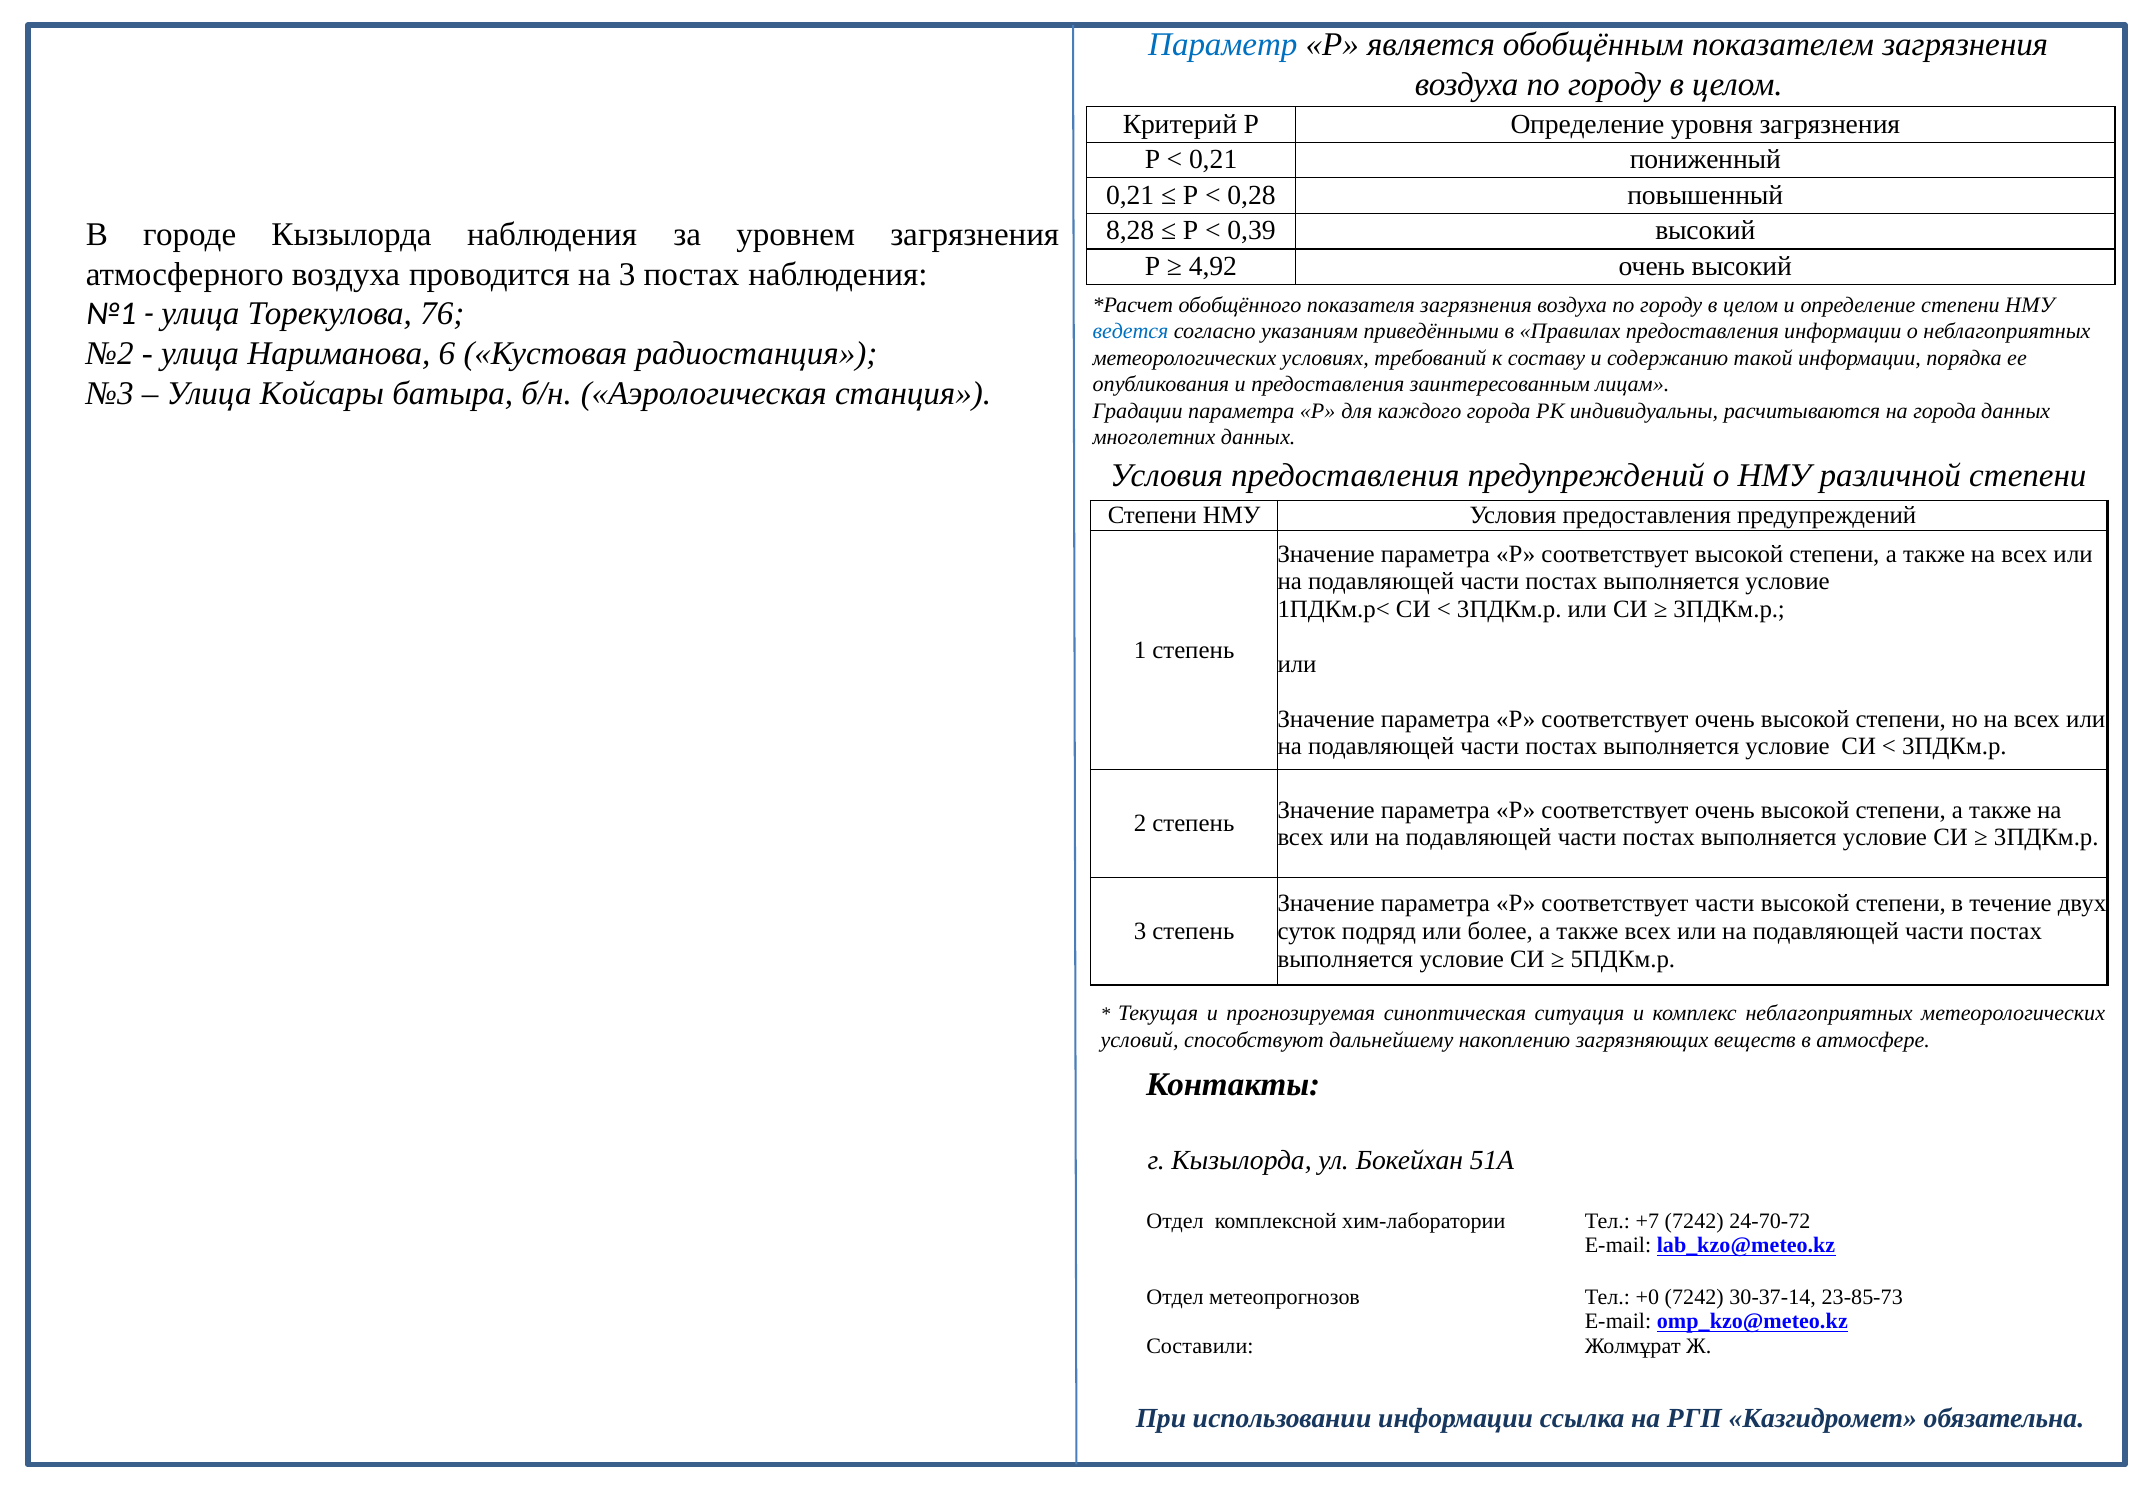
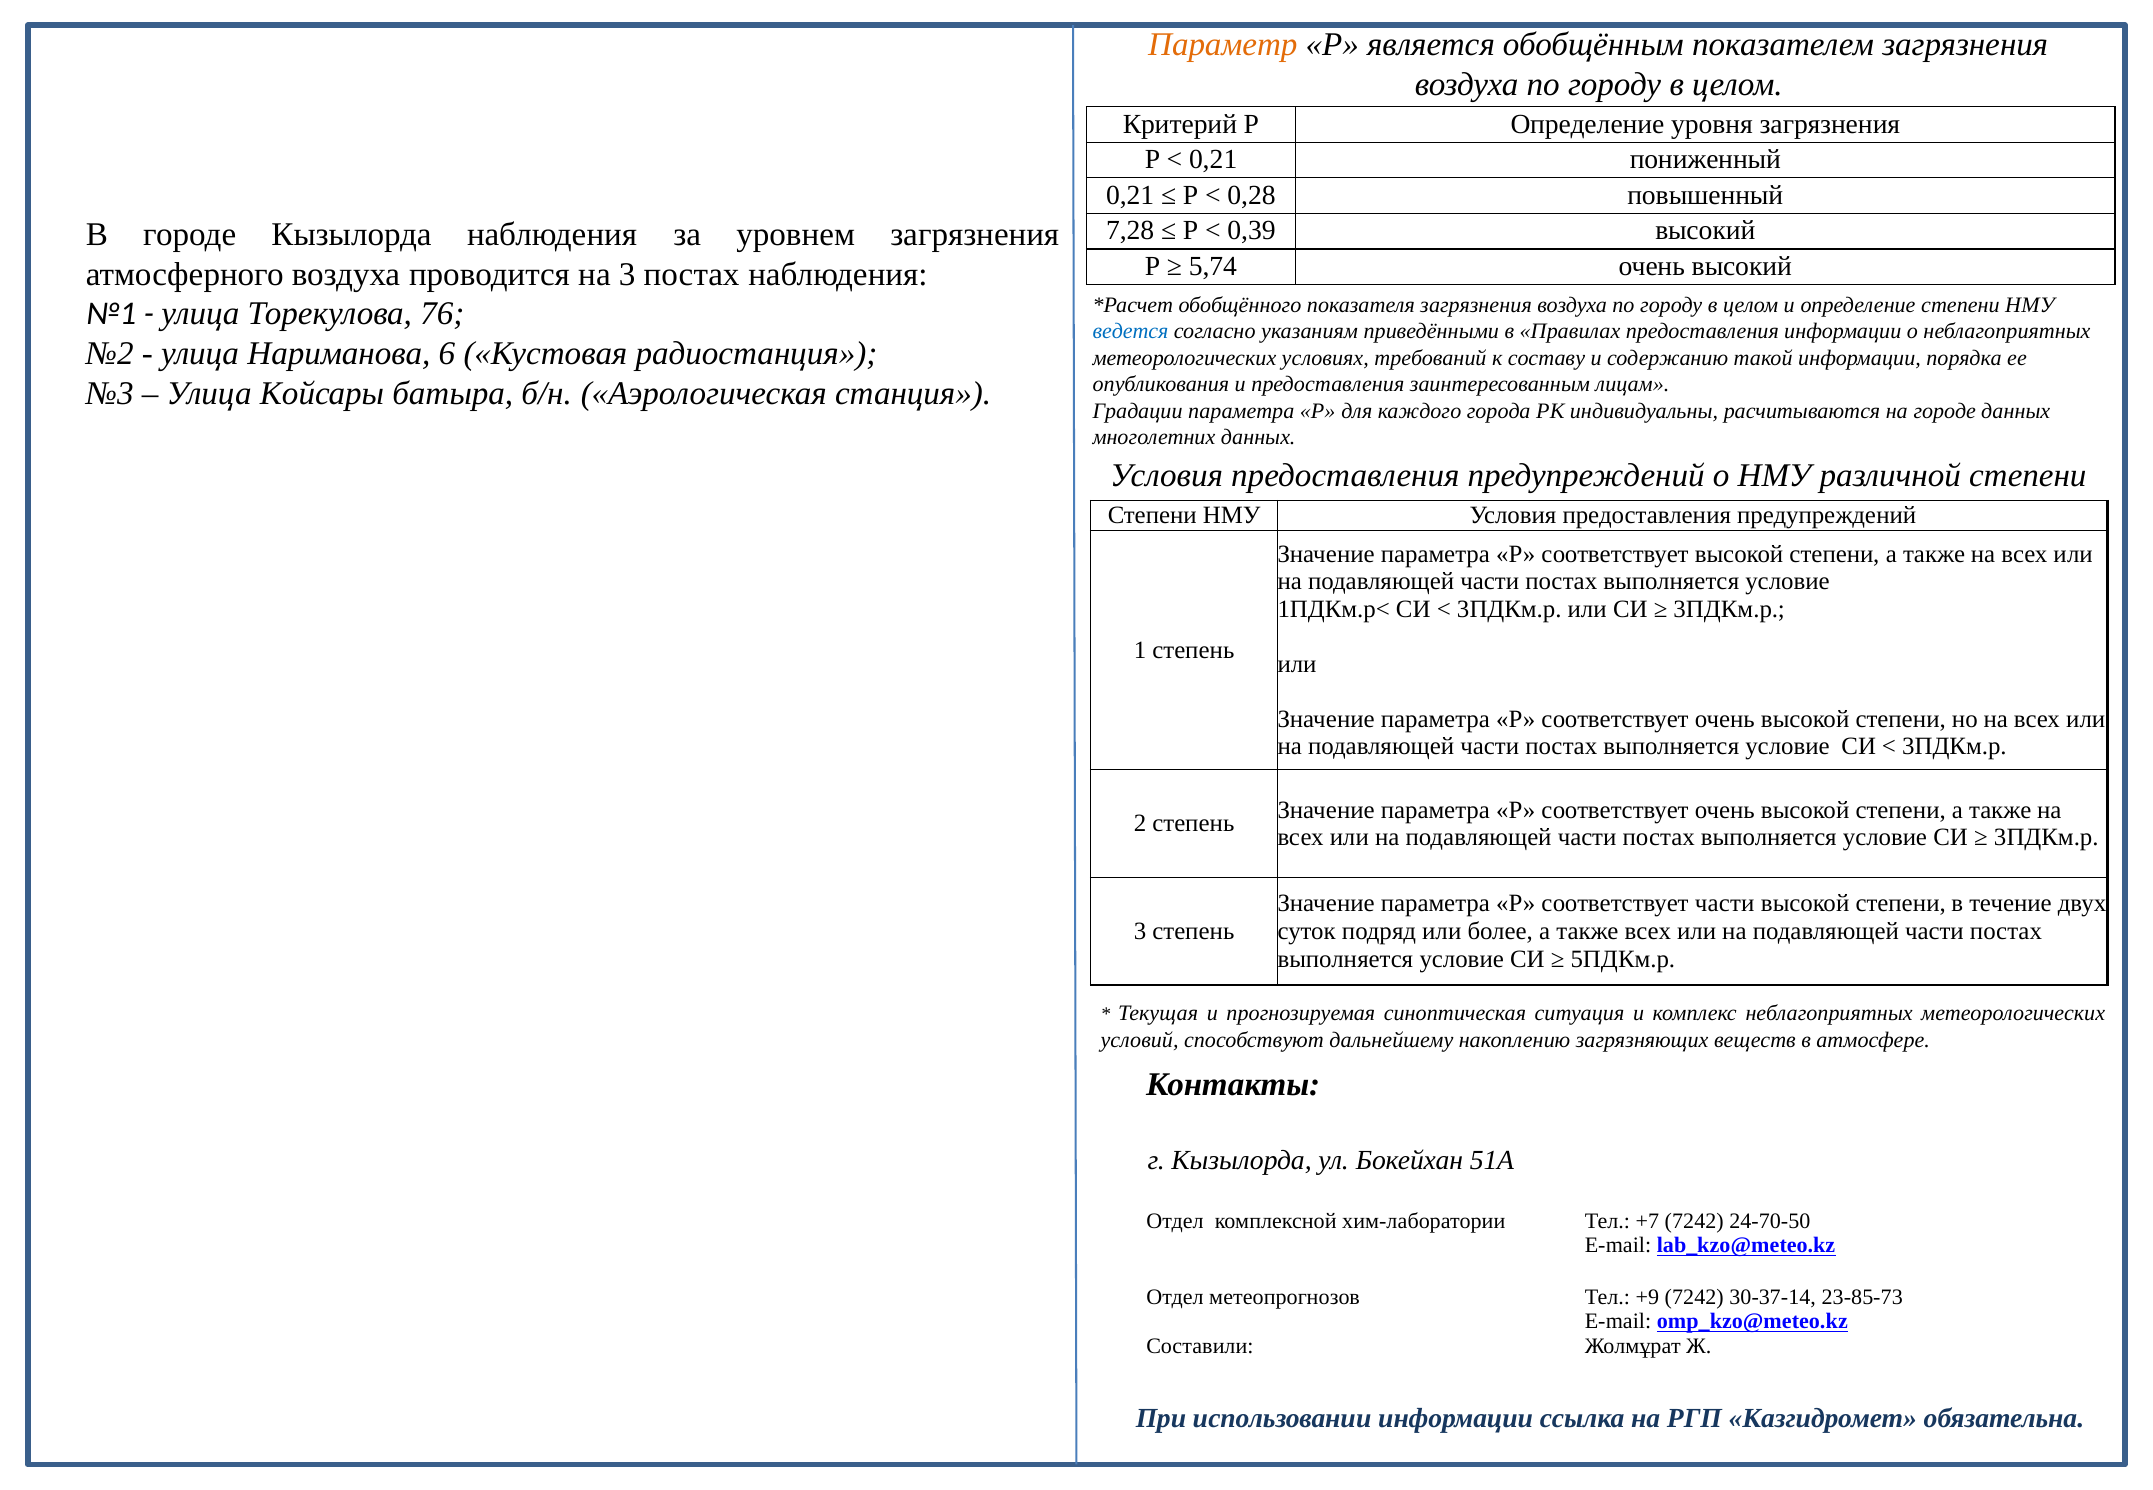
Параметр colour: blue -> orange (1223, 45)
8,28: 8,28 -> 7,28 (1130, 231)
4,92: 4,92 -> 5,74 (1213, 266)
на города: города -> городе (1945, 411)
24-70-72: 24-70-72 -> 24-70-50 (1770, 1221)
+0: +0 -> +9 (1647, 1297)
